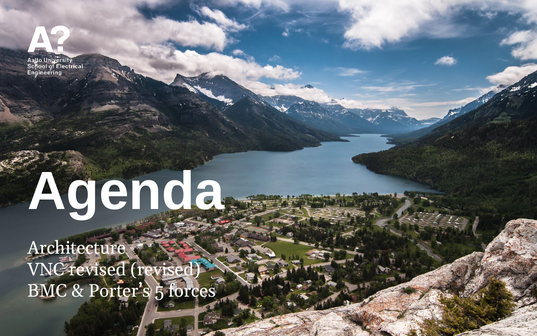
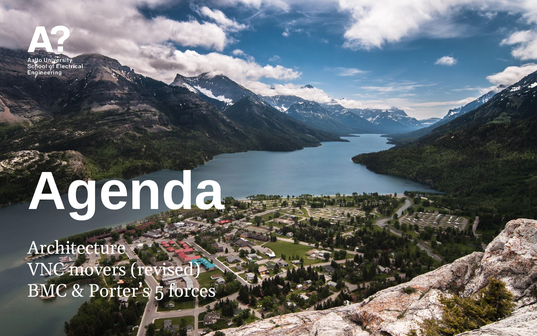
VNC revised: revised -> movers (98, 269)
